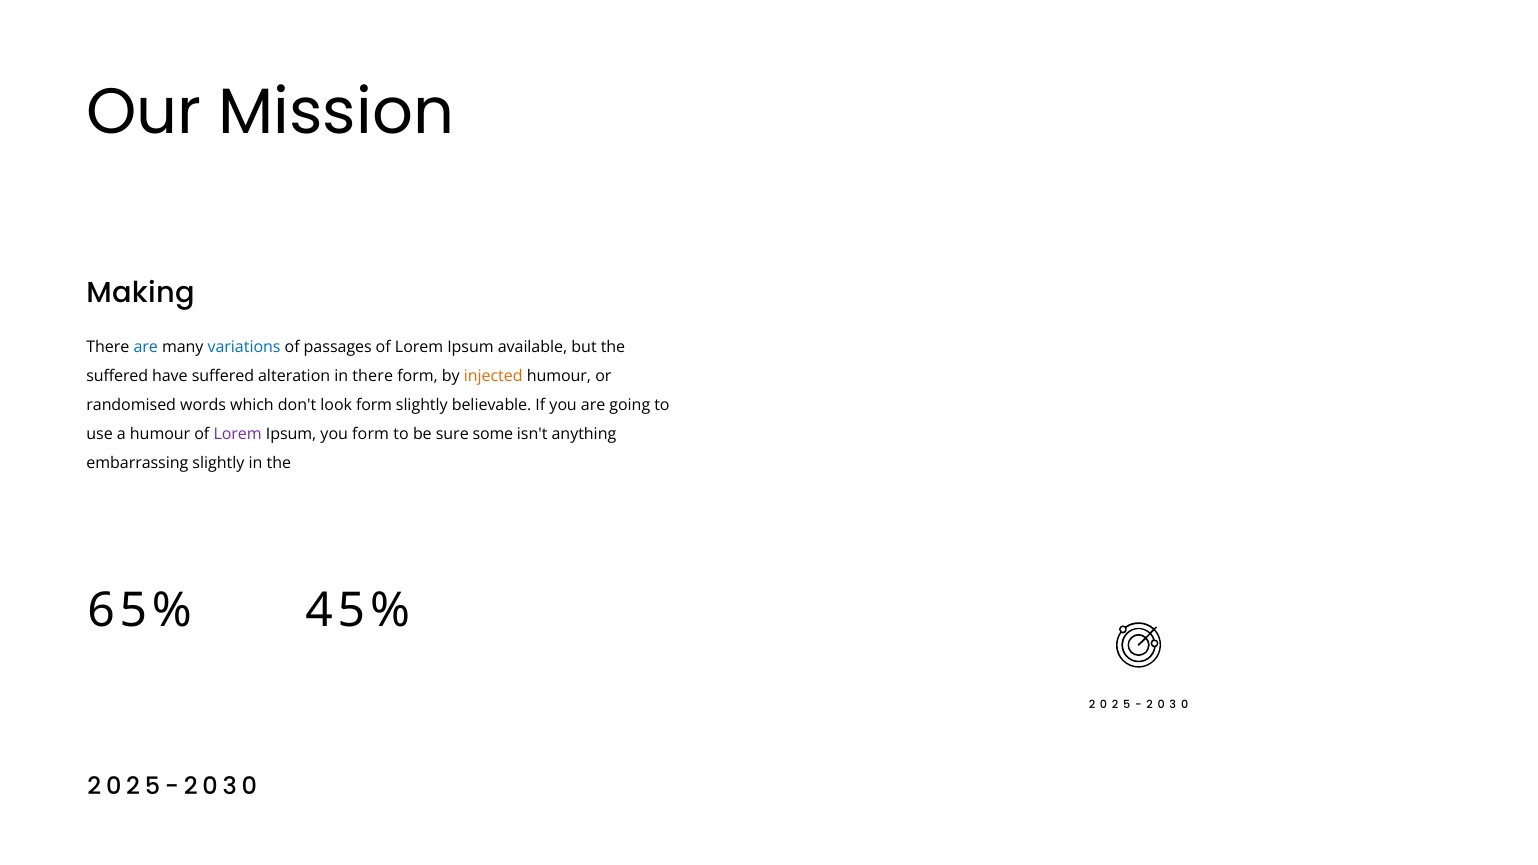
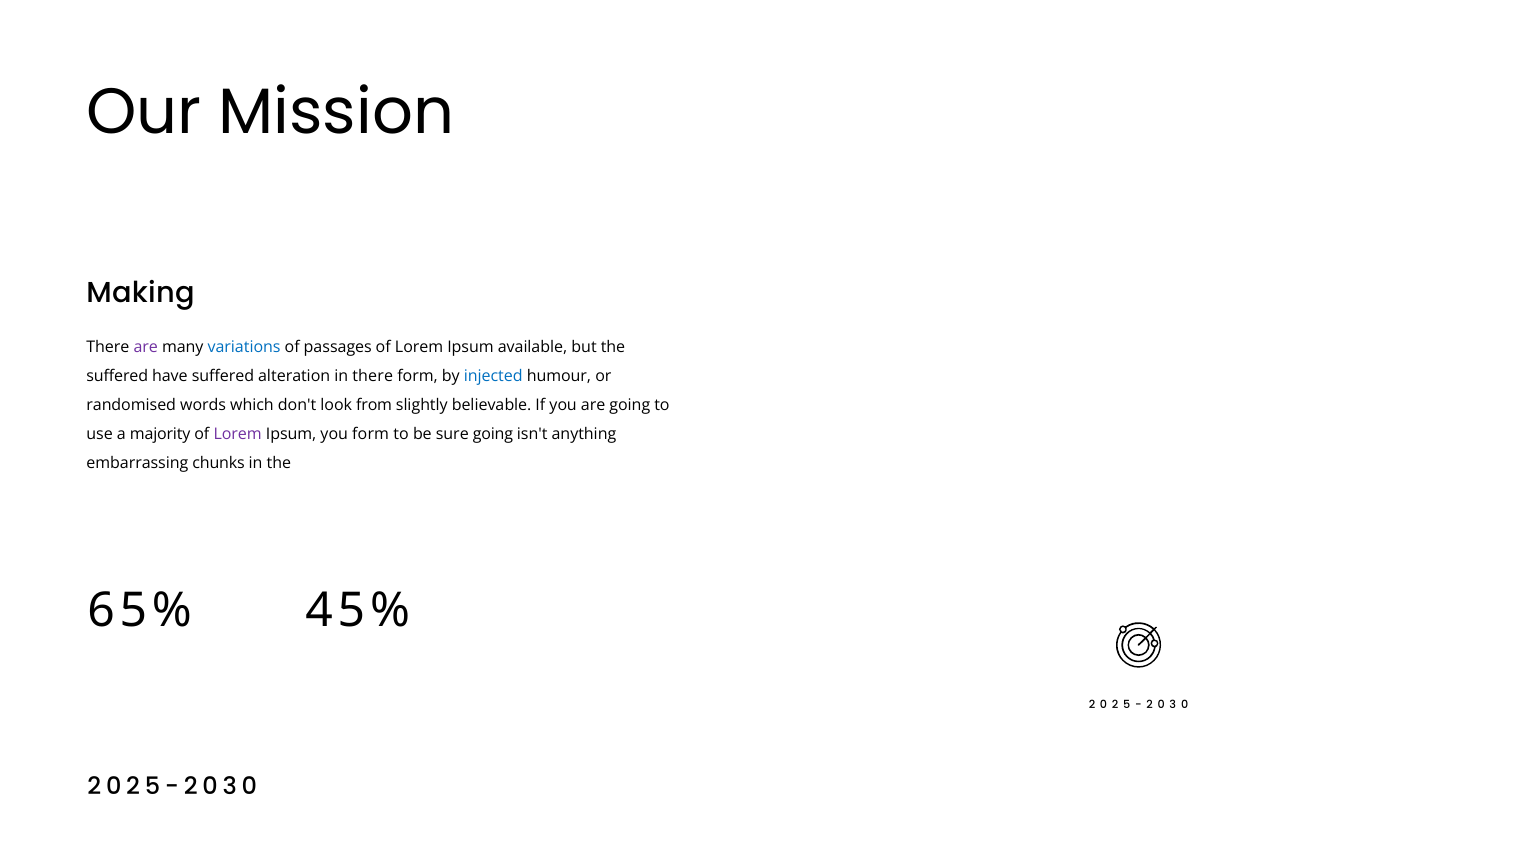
are colour: blue -> purple (146, 348)
injected colour: orange -> blue (493, 377)
look form: form -> from (374, 405)
a humour: humour -> majority (160, 434)
sure some: some -> going (493, 434)
embarrassing slightly: slightly -> chunks (219, 463)
